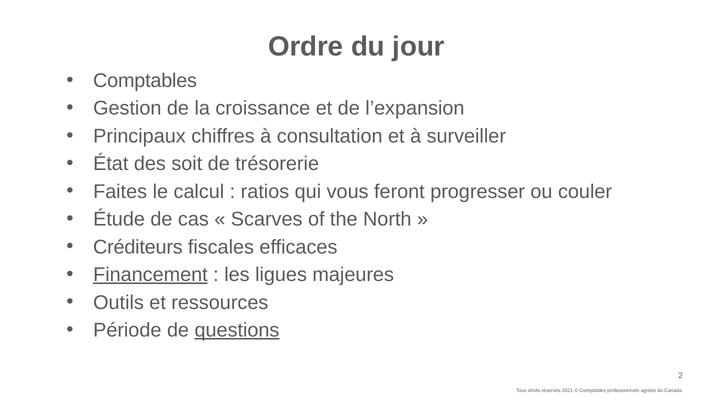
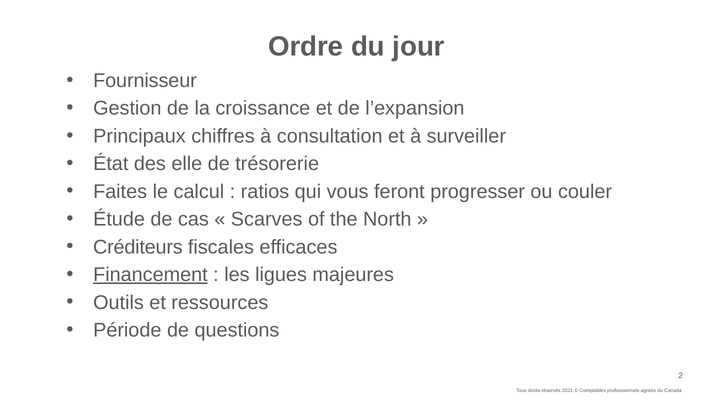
Comptables: Comptables -> Fournisseur (145, 81)
soit: soit -> elle (187, 164)
questions underline: present -> none (237, 330)
